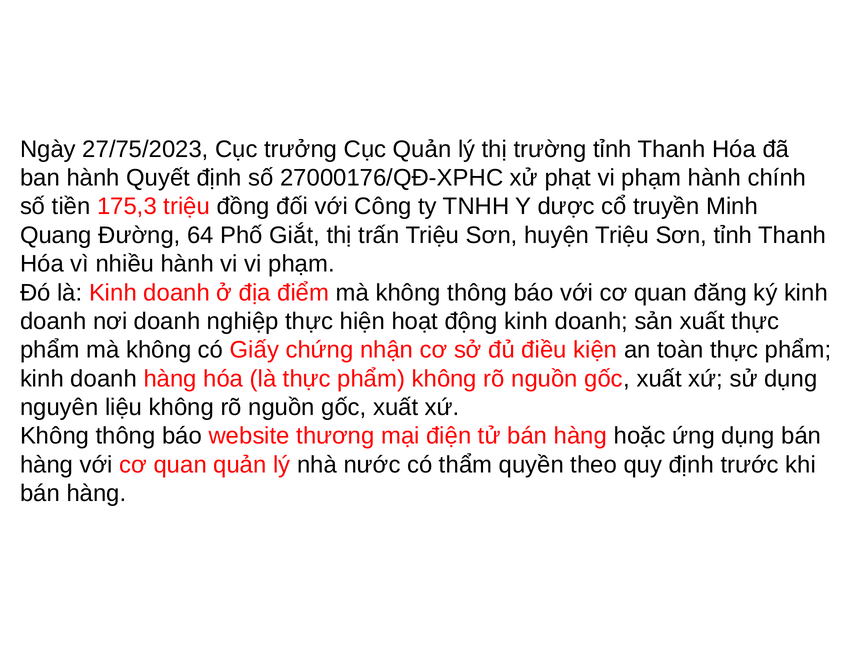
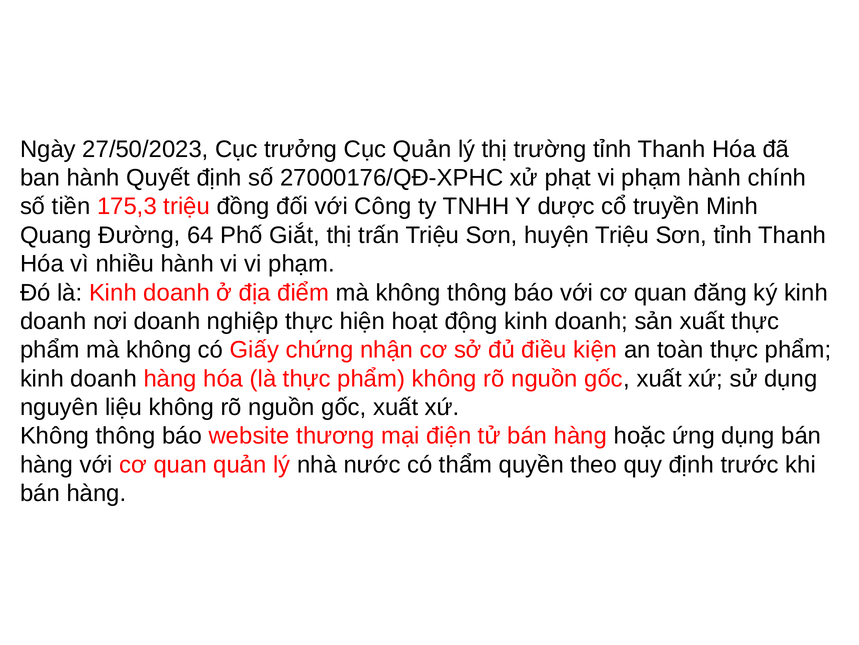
27/75/2023: 27/75/2023 -> 27/50/2023 (146, 149)
